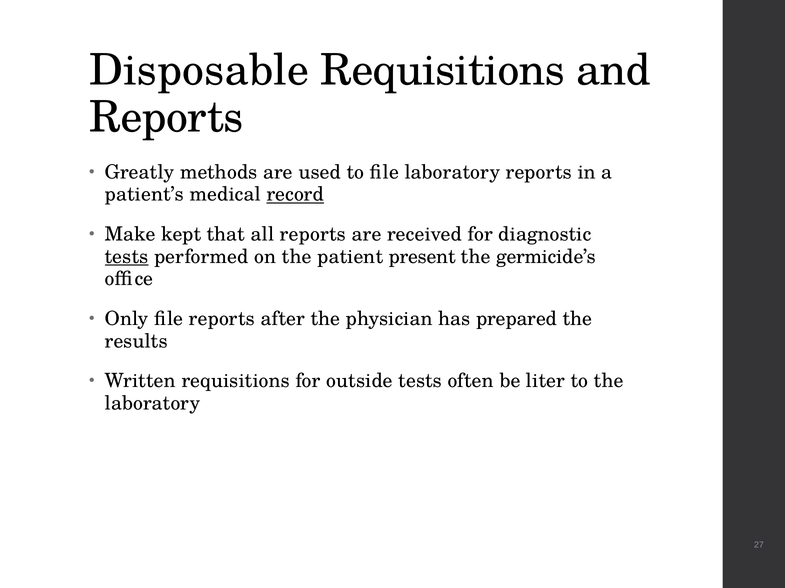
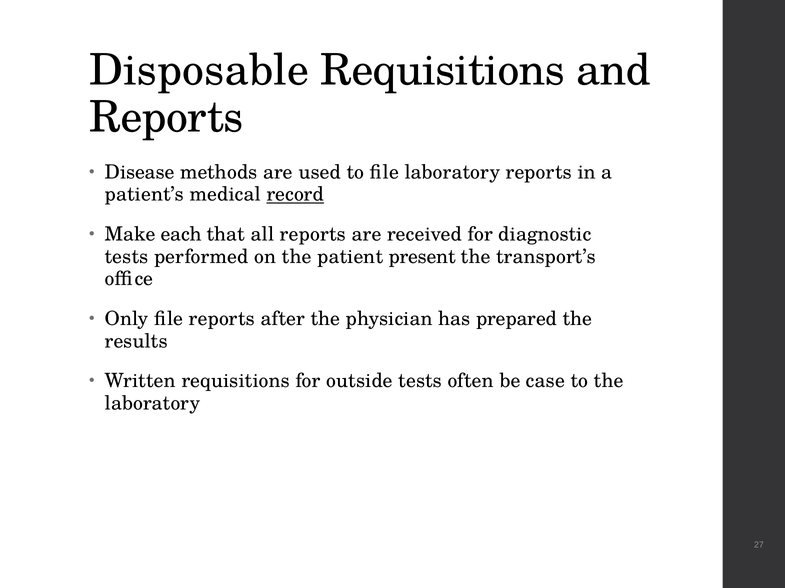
Greatly: Greatly -> Disease (140, 172)
kept: kept -> each (181, 235)
tests underline: present -> none (127, 257)
germicide’s: germicide’s -> transport’s (546, 257)
liter: liter -> case (545, 381)
